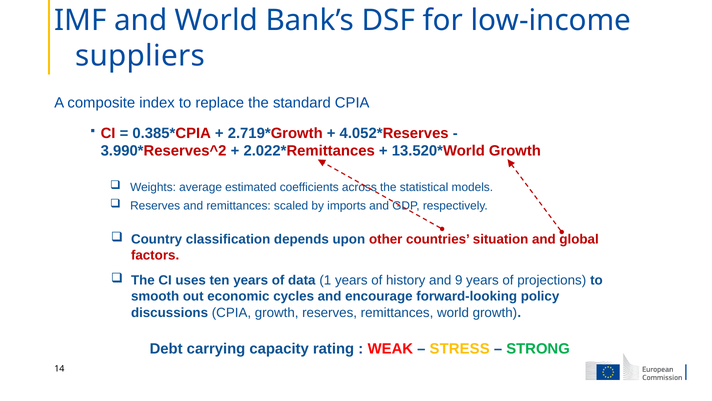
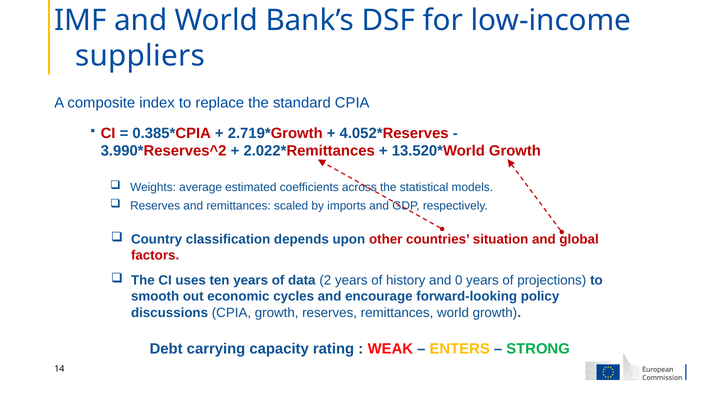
1: 1 -> 2 (325, 280)
9: 9 -> 0 (459, 280)
STRESS: STRESS -> ENTERS (460, 348)
